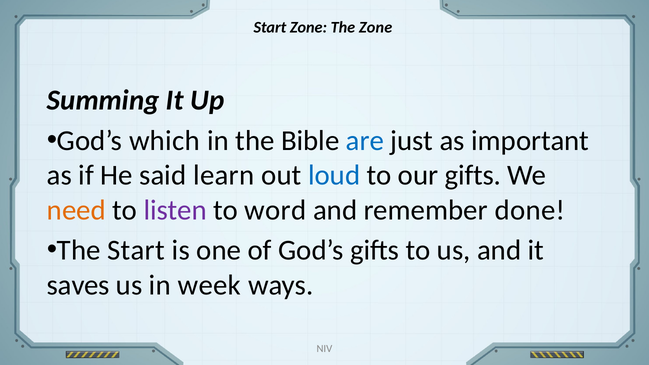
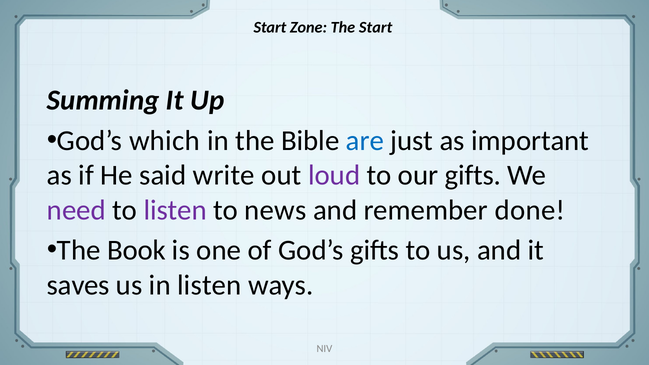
The Zone: Zone -> Start (376, 28)
learn: learn -> write (224, 175)
loud colour: blue -> purple (334, 175)
need colour: orange -> purple (76, 210)
word: word -> news (275, 210)
The Start: Start -> Book (136, 251)
in week: week -> listen (209, 285)
